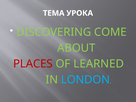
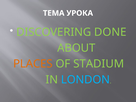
COME: COME -> DONE (110, 32)
PLACES colour: red -> orange (33, 64)
LEARNED: LEARNED -> STADIUM (99, 64)
